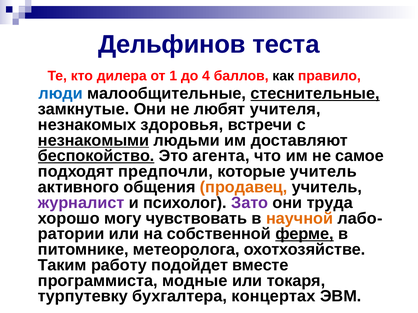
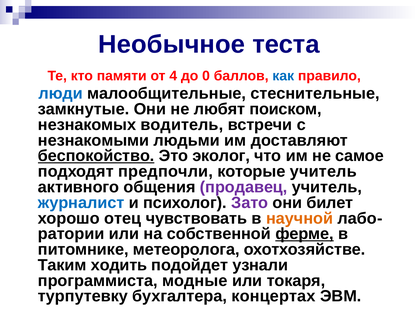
Дельфинов: Дельфинов -> Необычное (172, 45)
дилера: дилера -> памяти (122, 76)
1: 1 -> 4 (173, 76)
4: 4 -> 0 (206, 76)
как colour: black -> blue (283, 76)
стеснительные underline: present -> none (315, 94)
учителя: учителя -> поиском (285, 109)
здоровья: здоровья -> водитель (182, 125)
незнакомыми underline: present -> none (94, 141)
агента: агента -> эколог (221, 156)
продавец colour: orange -> purple (244, 187)
журналист colour: purple -> blue (81, 203)
труда: труда -> билет (330, 203)
могу: могу -> отец (123, 219)
работу: работу -> ходить (119, 266)
вместе: вместе -> узнали (260, 266)
